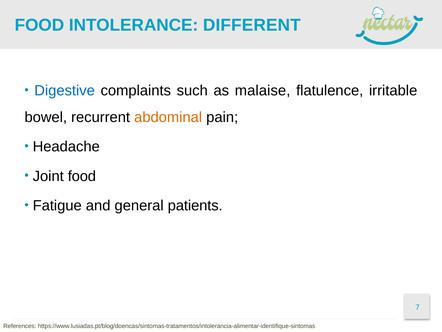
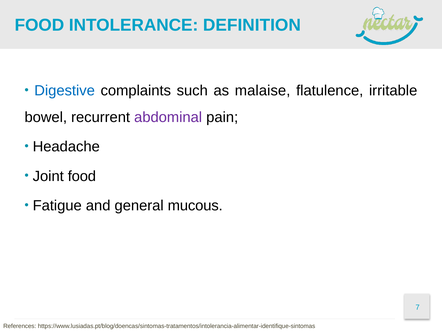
DIFFERENT: DIFFERENT -> DEFINITION (252, 25)
abdominal colour: orange -> purple (168, 117)
patients: patients -> mucous (195, 205)
